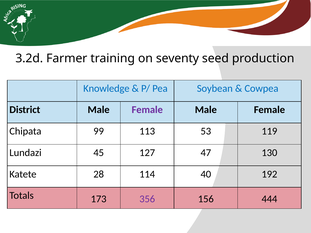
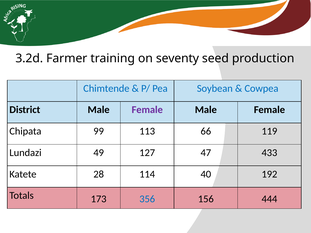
Knowledge: Knowledge -> Chimtende (106, 88)
53: 53 -> 66 (206, 131)
45: 45 -> 49 (99, 153)
130: 130 -> 433 (269, 153)
356 colour: purple -> blue (147, 199)
